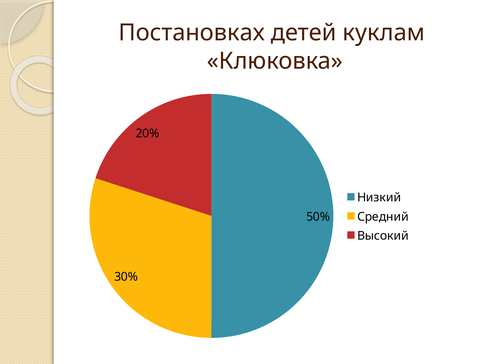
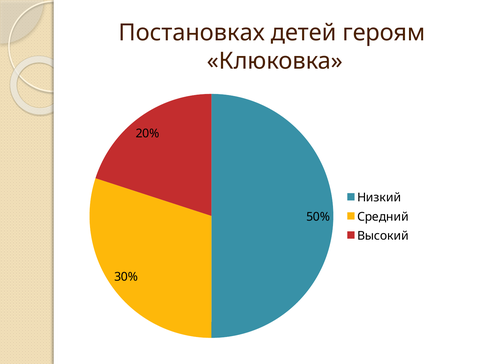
куклам: куклам -> героям (384, 33)
